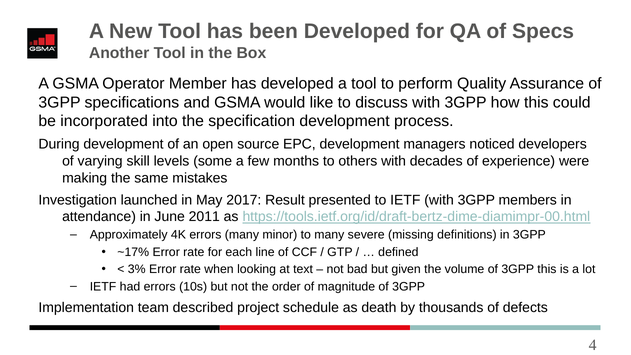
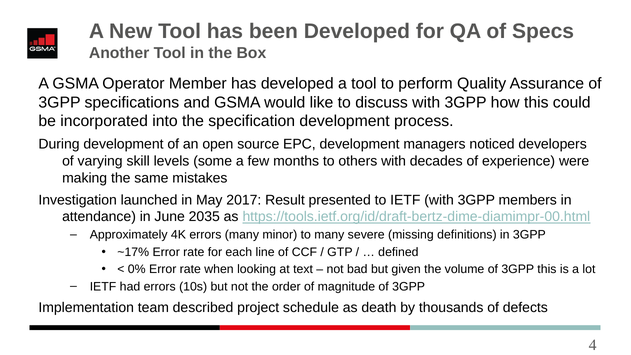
2011: 2011 -> 2035 (204, 217)
3%: 3% -> 0% (137, 269)
